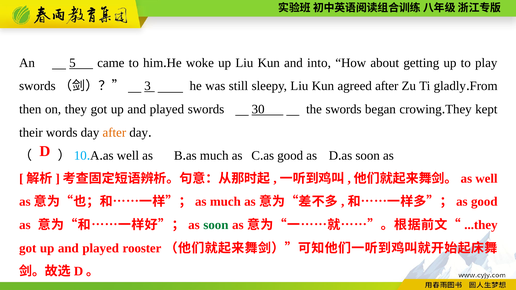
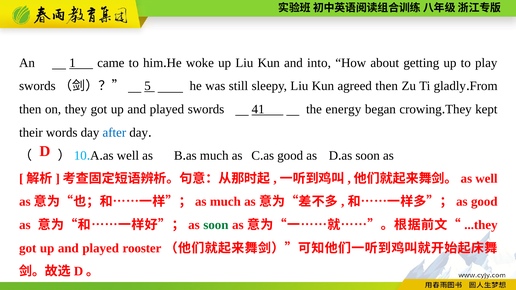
5: 5 -> 1 (72, 63)
3: 3 -> 5 (148, 86)
agreed after: after -> then (387, 86)
30: 30 -> 41 (258, 109)
the swords: swords -> energy (343, 109)
after colour: orange -> blue (114, 133)
